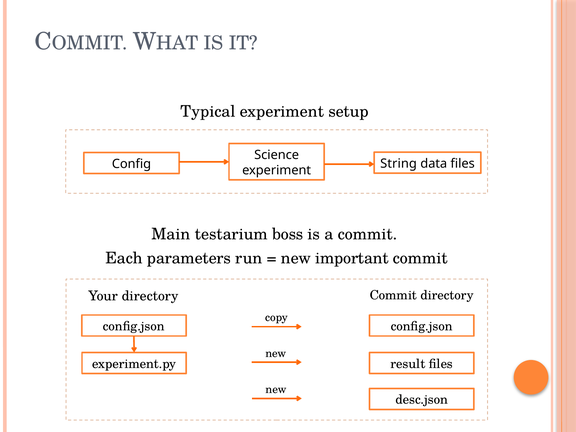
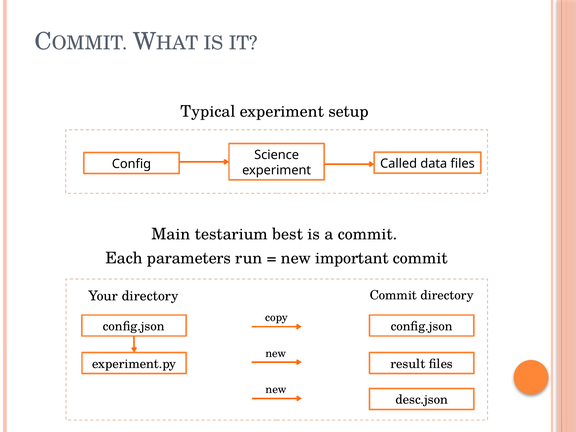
String: String -> Called (399, 164)
boss: boss -> best (288, 234)
